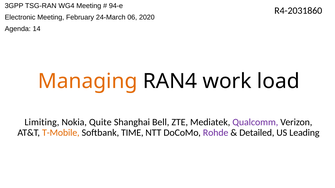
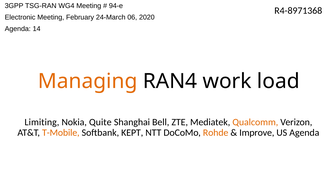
R4-2031860: R4-2031860 -> R4-8971368 (298, 11)
Qualcomm colour: purple -> orange (255, 122)
TIME: TIME -> KEPT (132, 133)
Rohde colour: purple -> orange (216, 133)
Detailed: Detailed -> Improve (257, 133)
US Leading: Leading -> Agenda (304, 133)
